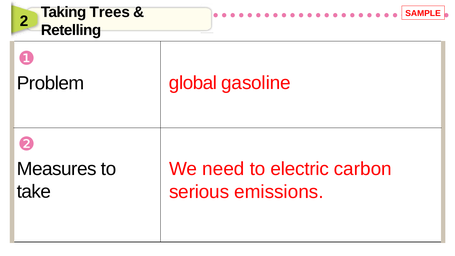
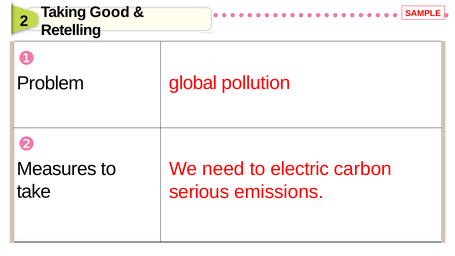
Trees: Trees -> Good (110, 12)
gasoline: gasoline -> pollution (256, 83)
